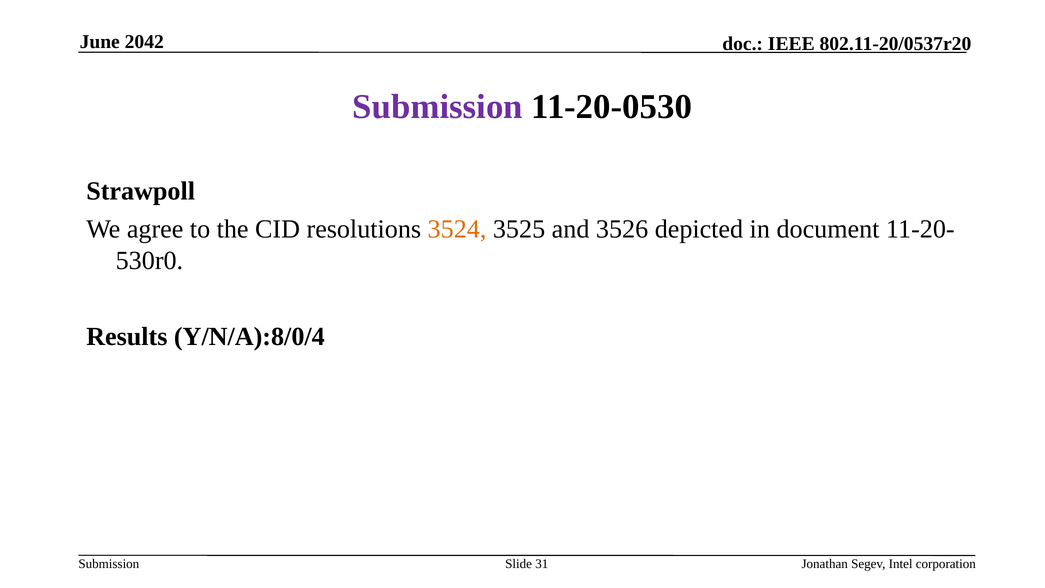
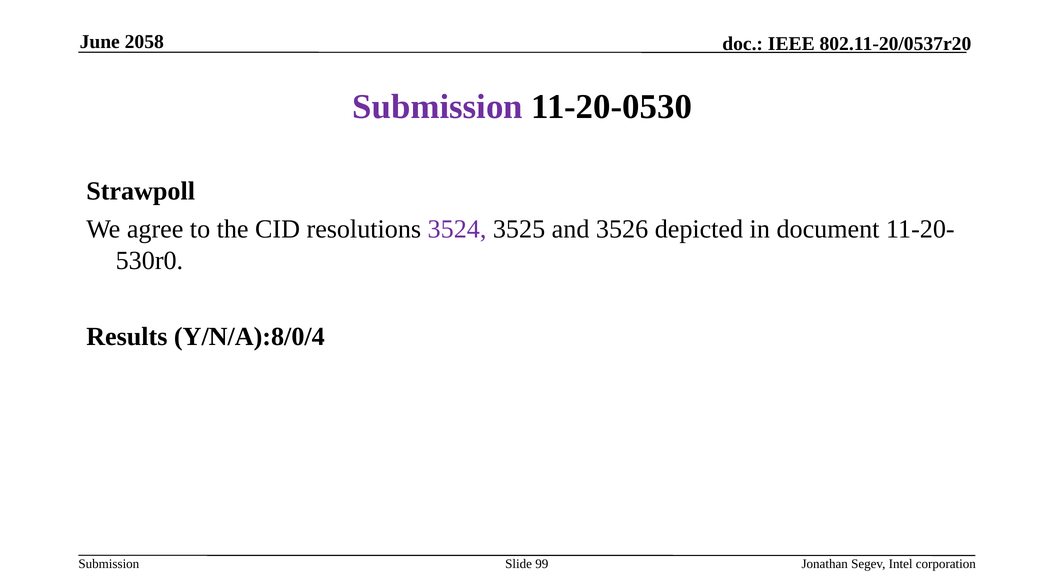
2042: 2042 -> 2058 (144, 42)
3524 colour: orange -> purple (457, 229)
31: 31 -> 99 (542, 564)
